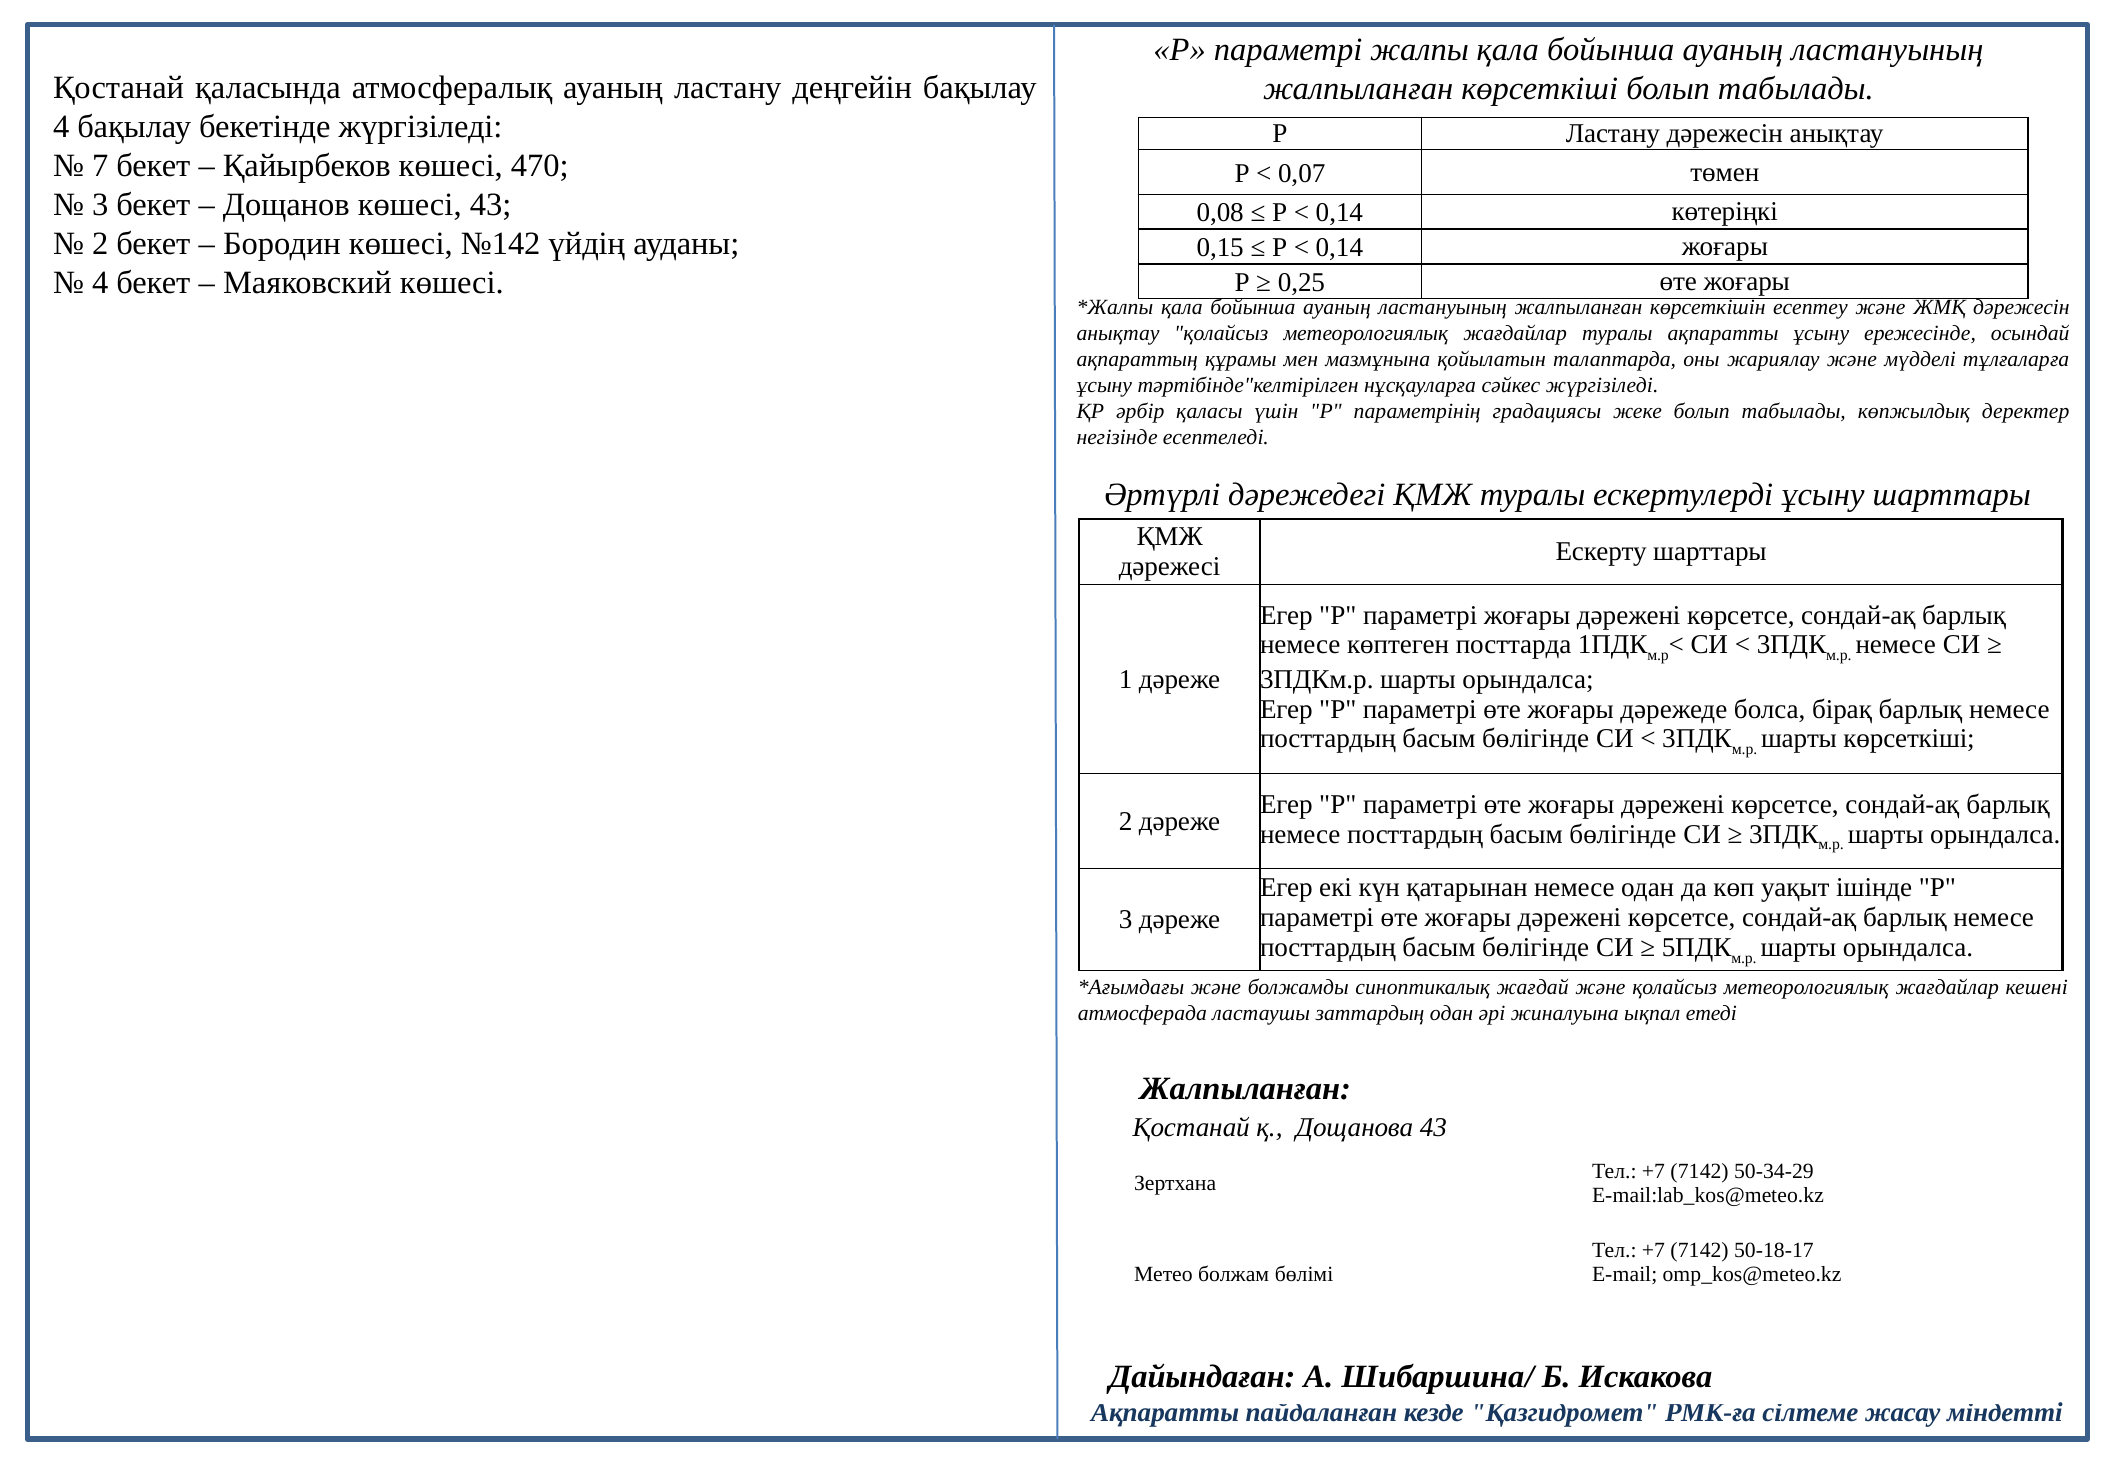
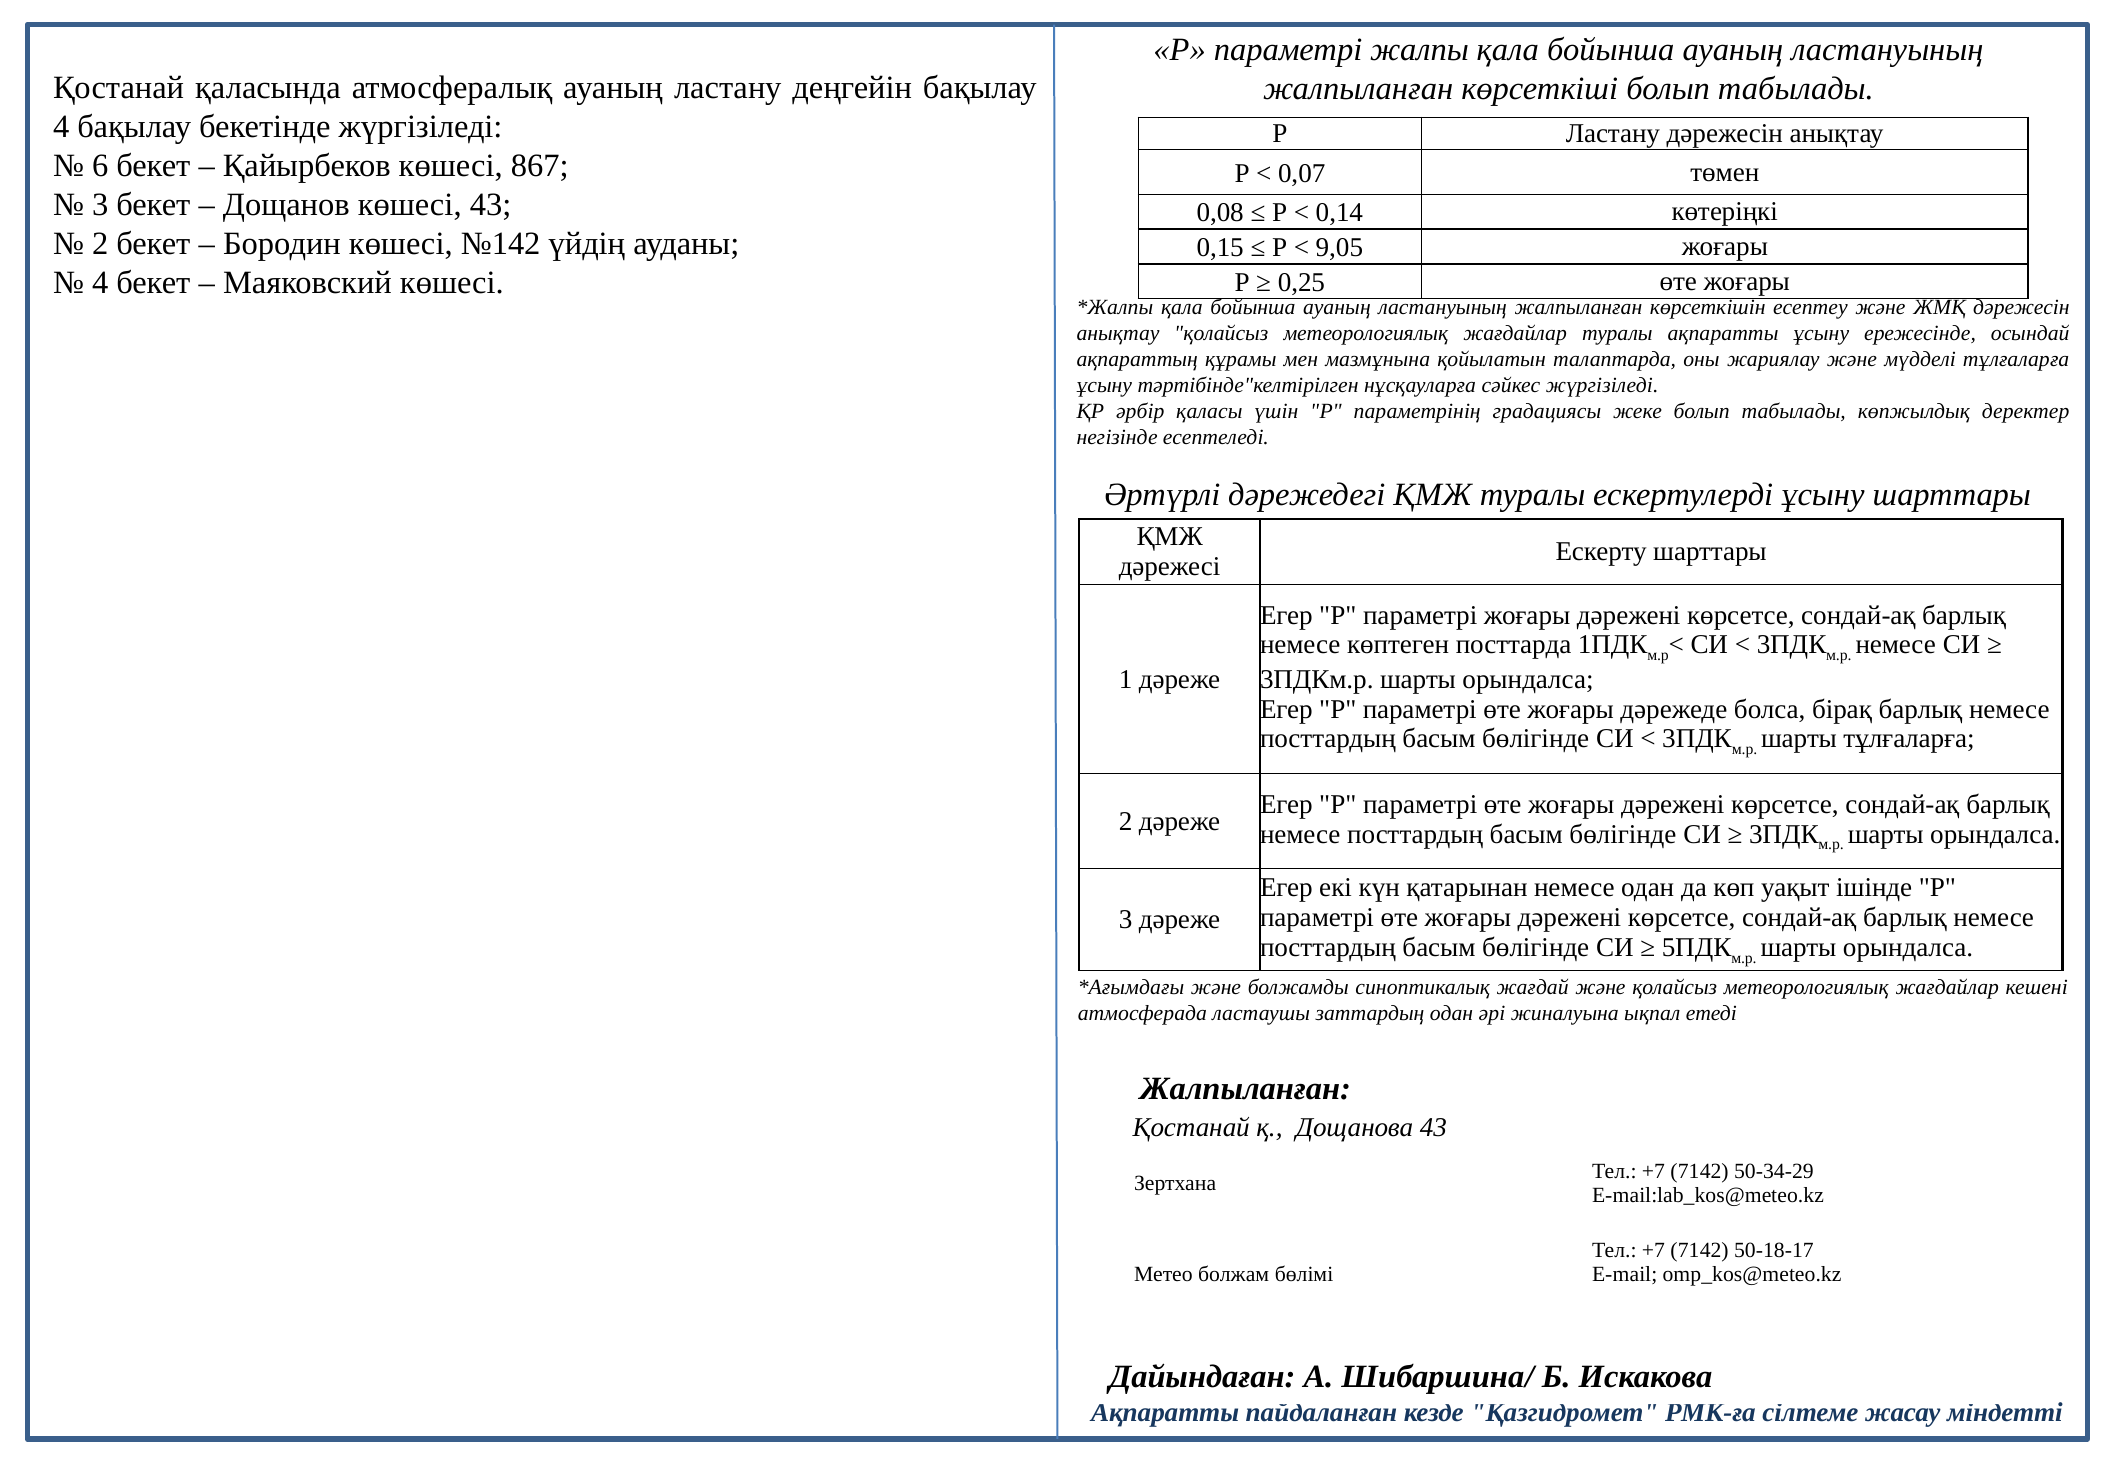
7: 7 -> 6 (100, 166)
470: 470 -> 867 (540, 166)
0,14: 0,14 -> 9,05 (1339, 248)
шарты көрсеткіші: көрсеткіші -> тұлғаларға (1909, 739)
